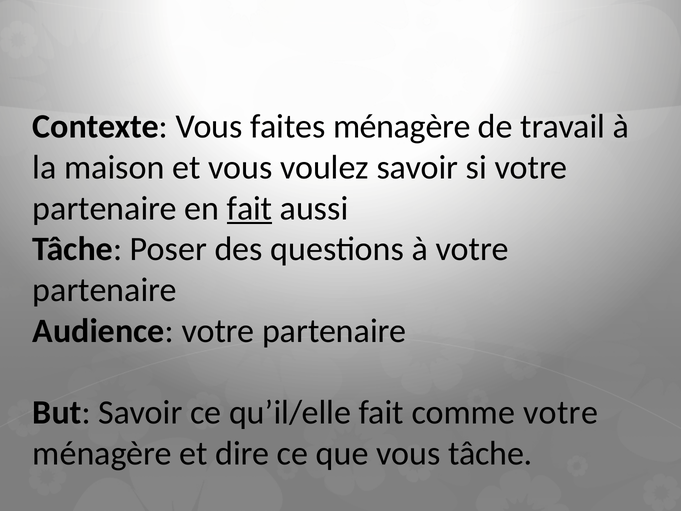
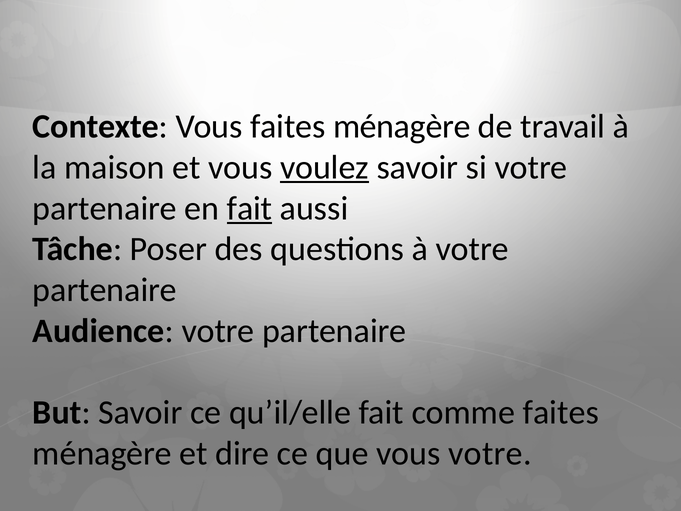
voulez underline: none -> present (324, 167)
comme votre: votre -> faites (561, 412)
vous tâche: tâche -> votre (490, 453)
